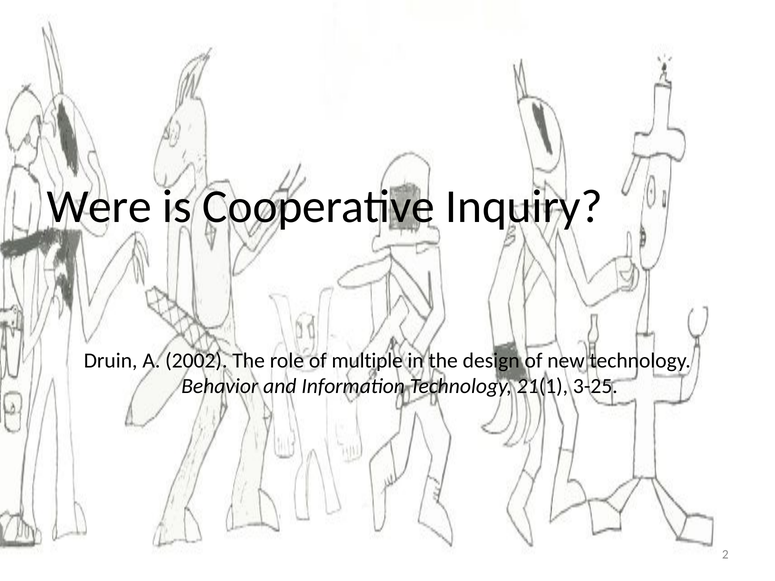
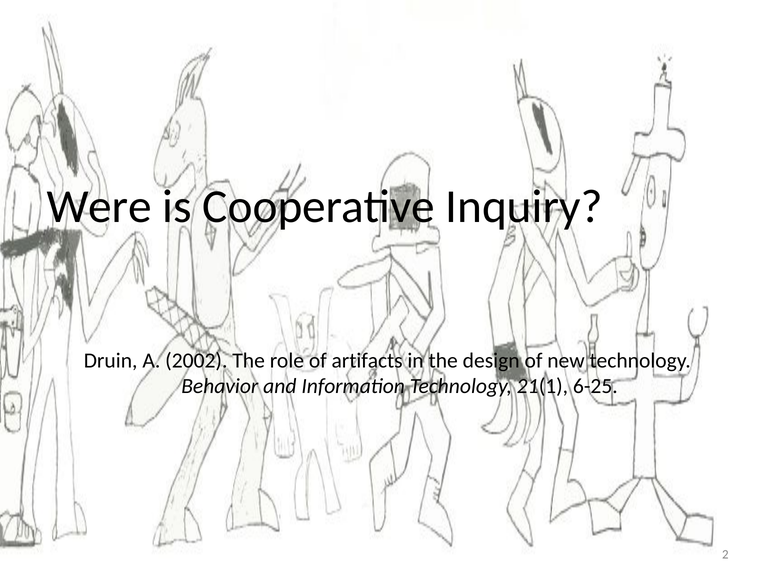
multiple: multiple -> artifacts (367, 361)
3-25: 3-25 -> 6-25 (595, 386)
